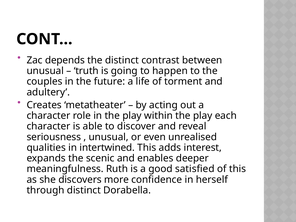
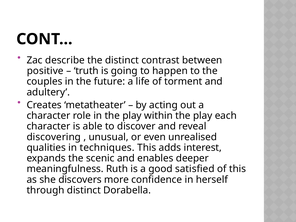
depends: depends -> describe (65, 60)
unusual: unusual -> positive (45, 71)
seriousness: seriousness -> discovering (54, 137)
intertwined: intertwined -> techniques (107, 148)
